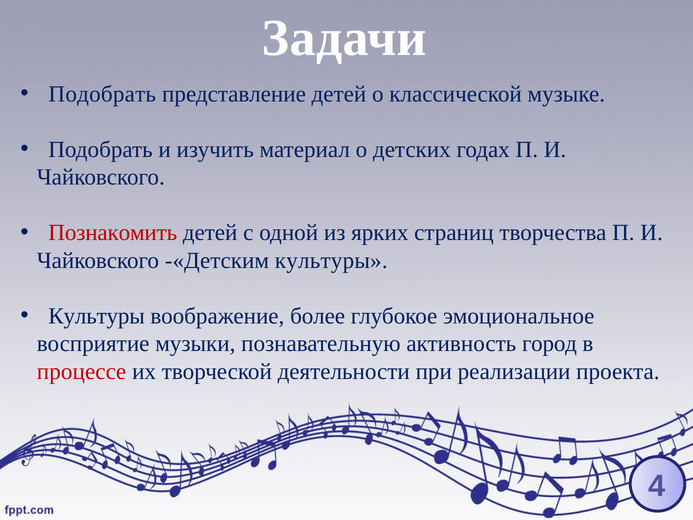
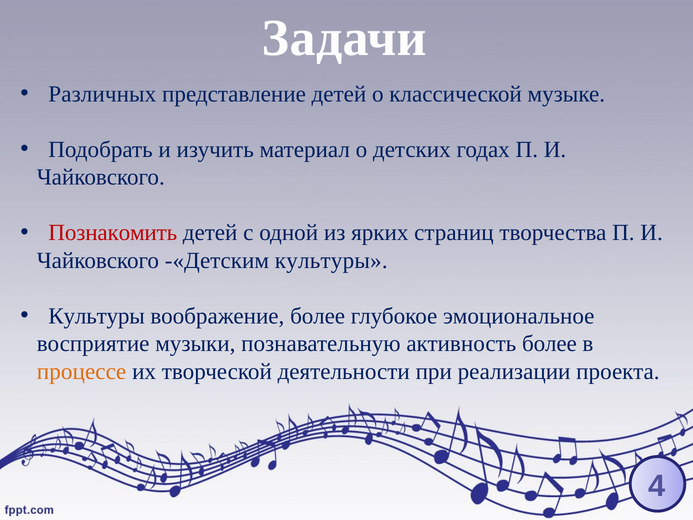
Подобрать: Подобрать -> Различных (102, 94)
активность город: город -> более (549, 344)
процессе colour: red -> orange (82, 371)
